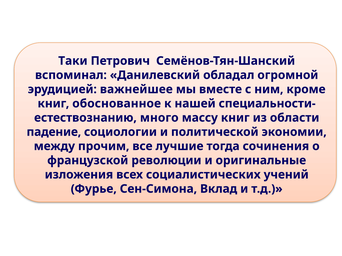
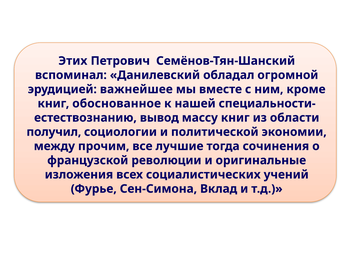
Таки: Таки -> Этих (73, 61)
много: много -> вывод (159, 118)
падение: падение -> получил (54, 132)
